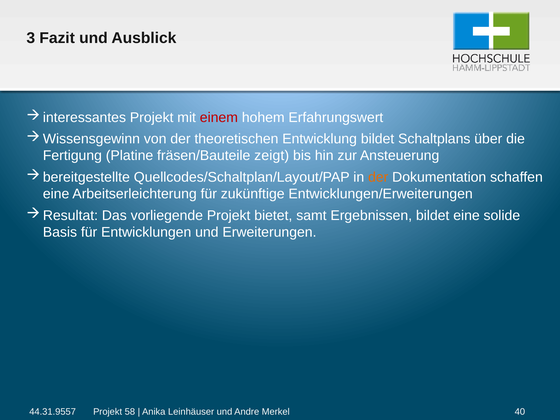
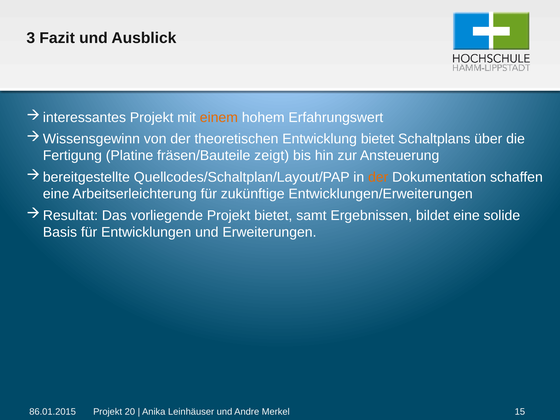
einem colour: red -> orange (219, 117)
Entwicklung bildet: bildet -> bietet (378, 139)
44.31.9557: 44.31.9557 -> 86.01.2015 (53, 412)
58: 58 -> 20 (130, 412)
40: 40 -> 15 (520, 412)
